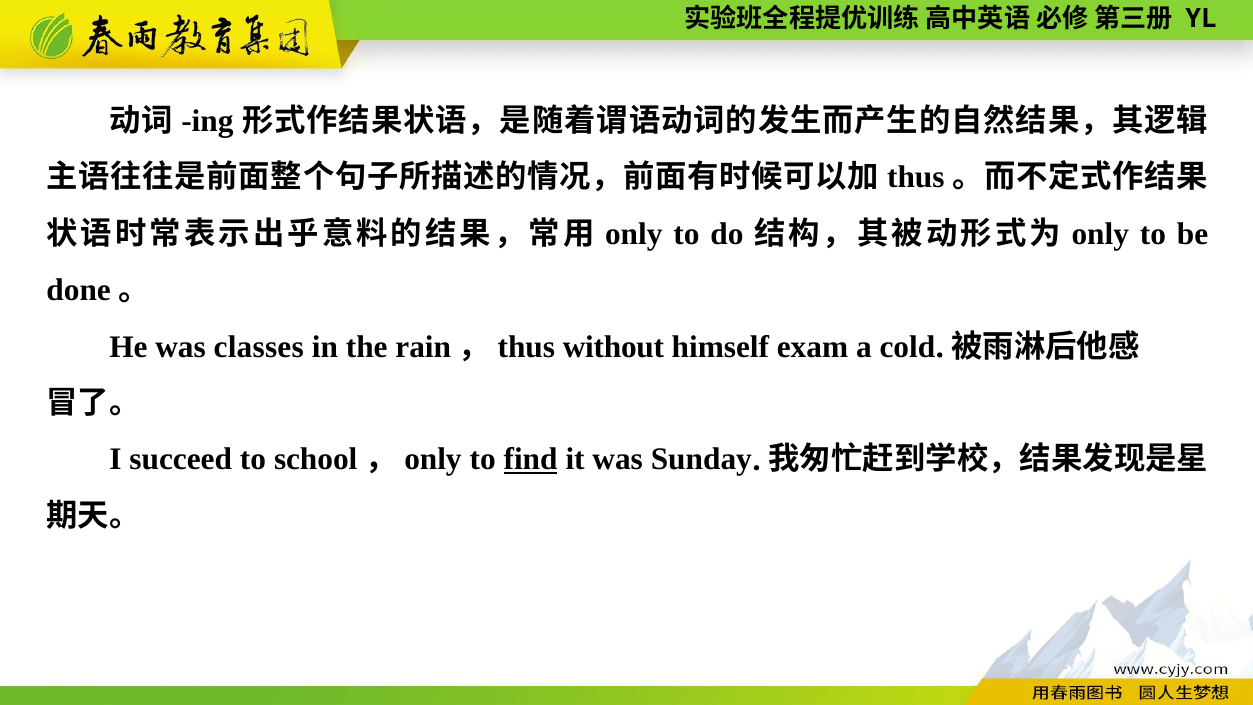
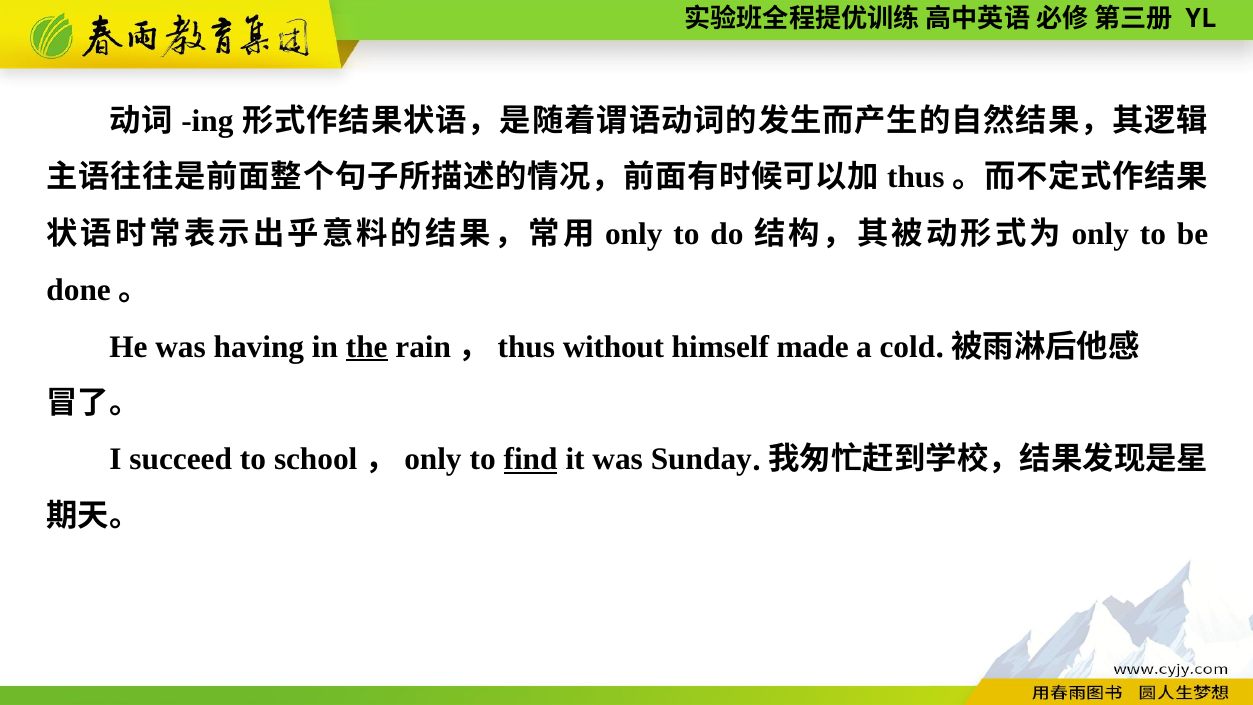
classes: classes -> having (259, 347)
the underline: none -> present (367, 347)
exam: exam -> made (813, 347)
